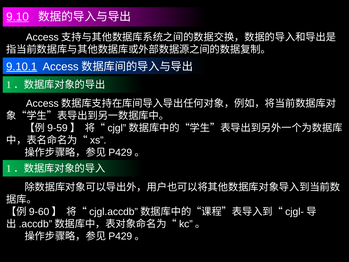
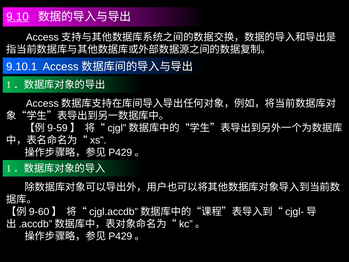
9.10.1 underline: present -> none (22, 67)
